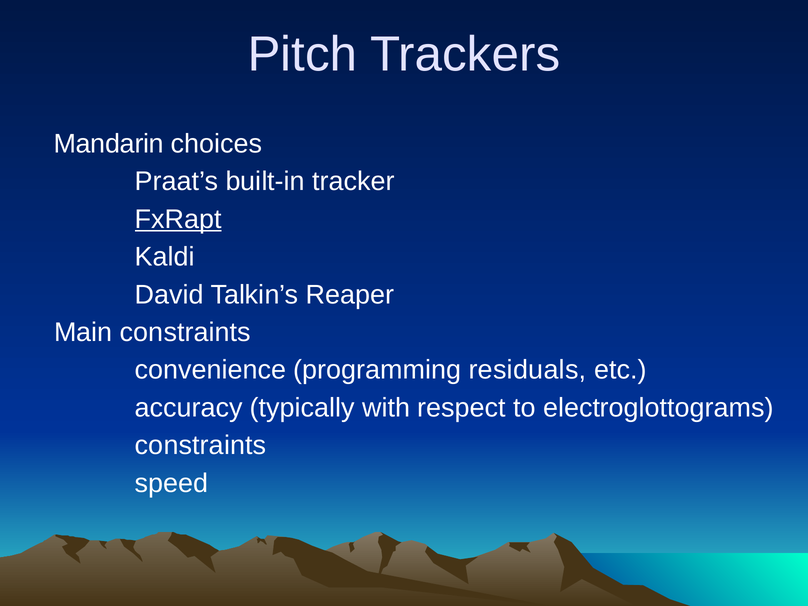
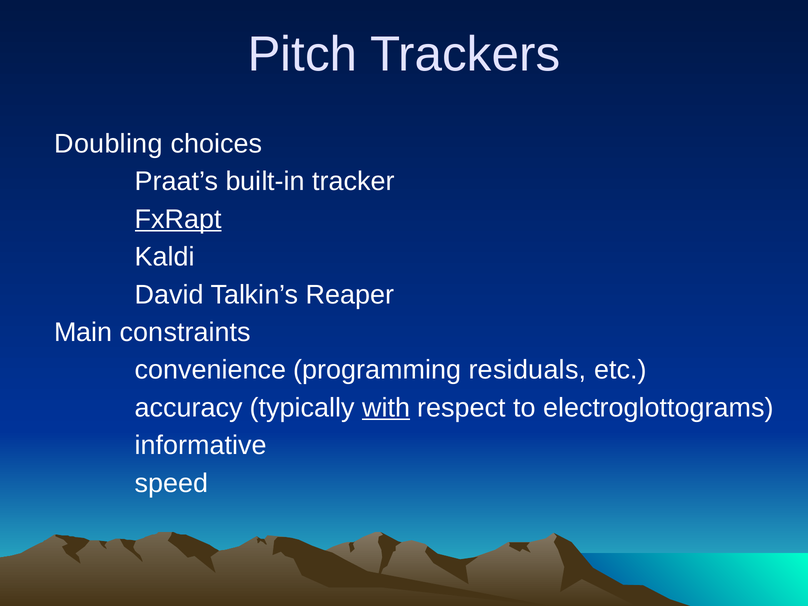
Mandarin: Mandarin -> Doubling (108, 144)
with underline: none -> present (386, 408)
constraints: constraints -> informative (201, 445)
